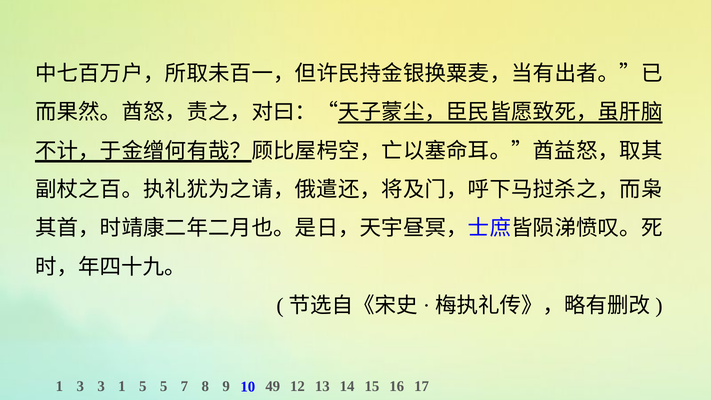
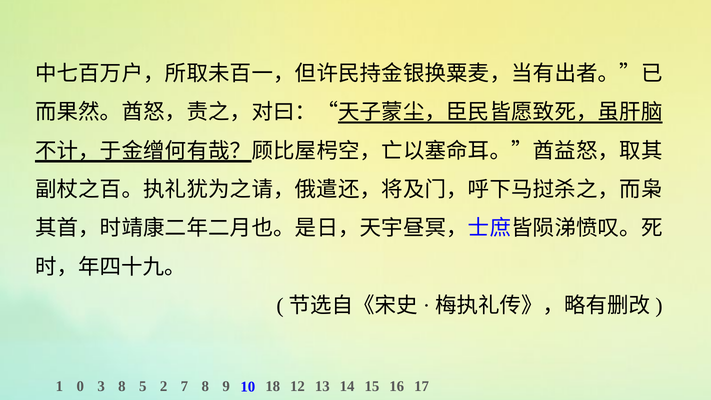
1 3: 3 -> 0 (80, 386)
3 1: 1 -> 8 (122, 386)
5 5: 5 -> 2 (164, 386)
49: 49 -> 18 (273, 386)
